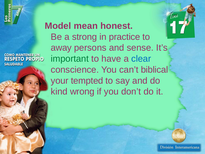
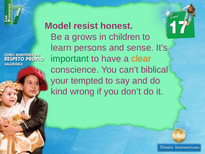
mean: mean -> resist (86, 26)
strong: strong -> grows (84, 37)
practice: practice -> children (125, 37)
away: away -> learn (61, 48)
clear colour: blue -> orange (141, 59)
